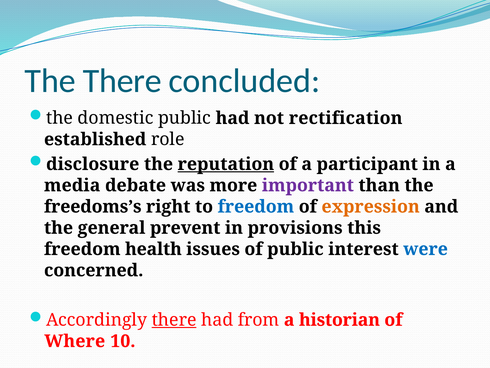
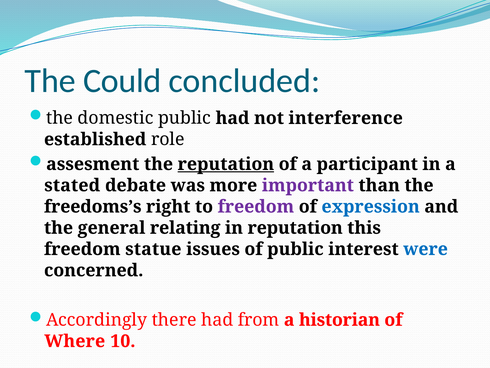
The There: There -> Could (122, 81)
rectification: rectification -> interference (346, 118)
disclosure: disclosure -> assesment (93, 164)
media: media -> stated (72, 185)
freedom colour: blue -> purple (256, 206)
expression colour: orange -> blue (371, 206)
prevent: prevent -> relating (185, 228)
in provisions: provisions -> reputation (295, 228)
health: health -> statue (153, 249)
there underline: present -> none (174, 320)
